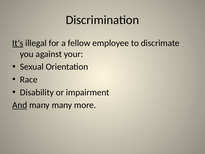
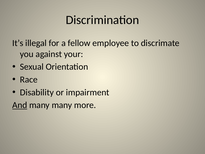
It’s underline: present -> none (18, 43)
